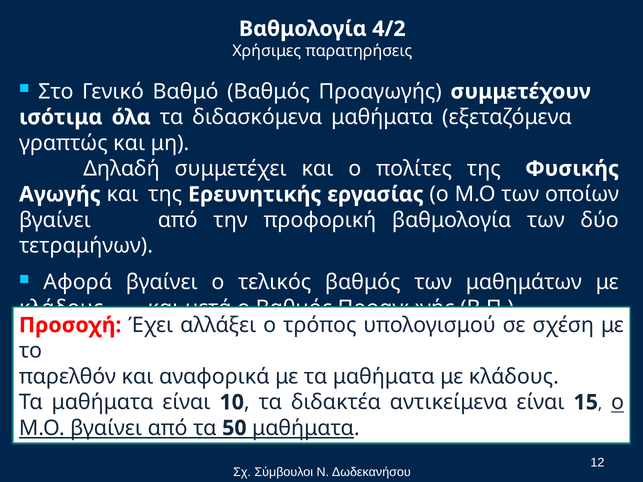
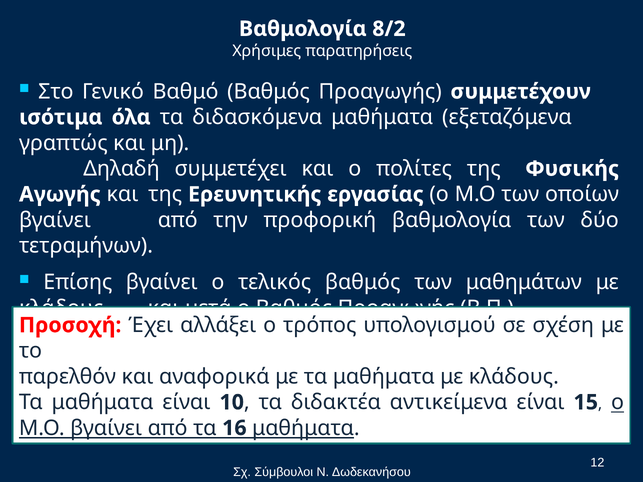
4/2: 4/2 -> 8/2 (389, 29)
Αφορά: Αφορά -> Επίσης (78, 282)
50: 50 -> 16 (234, 428)
